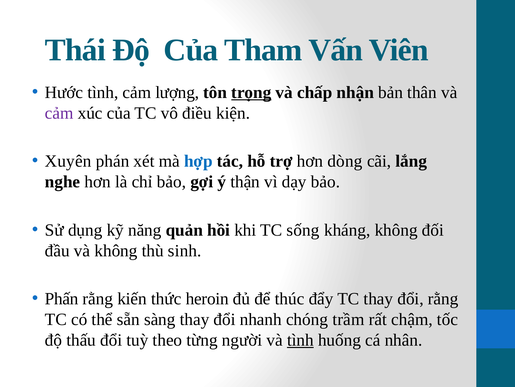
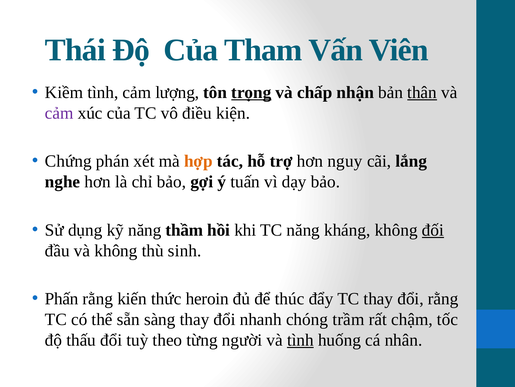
Hước: Hước -> Kiềm (64, 92)
thân underline: none -> present (422, 92)
Xuyên: Xuyên -> Chứng (68, 161)
hợp colour: blue -> orange (198, 161)
dòng: dòng -> nguy (345, 161)
thận: thận -> tuấn (245, 182)
quản: quản -> thầm (184, 230)
TC sống: sống -> năng (303, 230)
đối underline: none -> present (433, 230)
